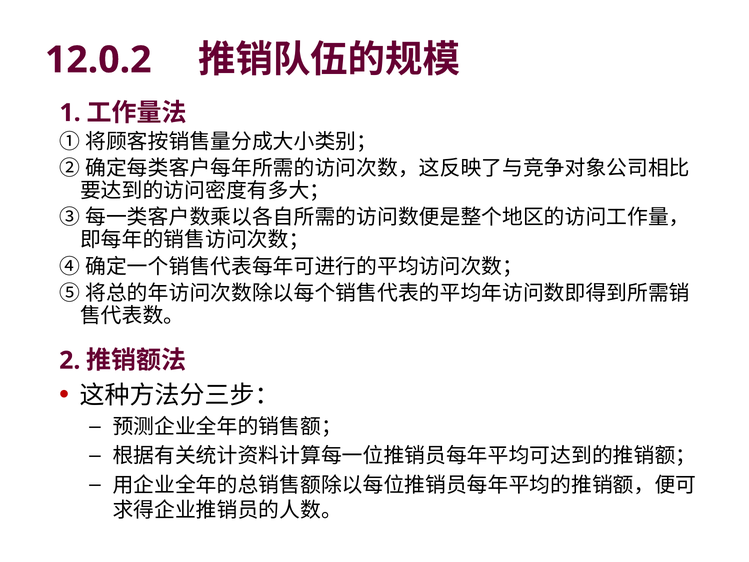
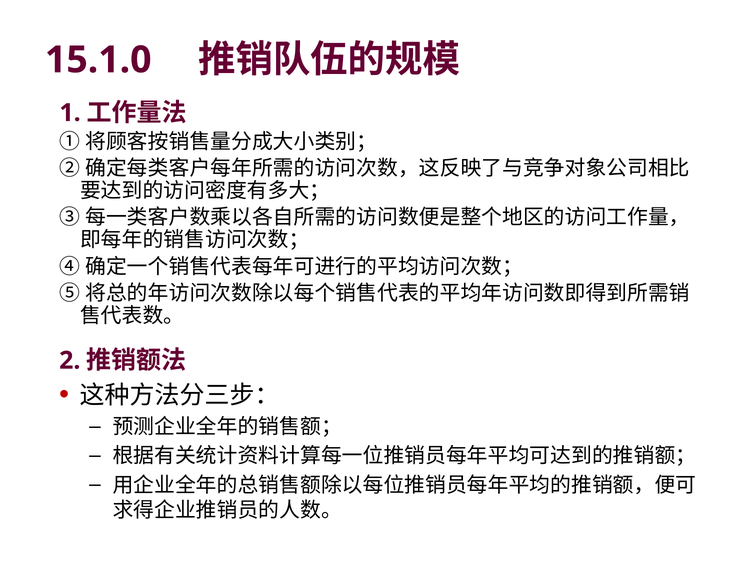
12.0.2: 12.0.2 -> 15.1.0 (98, 60)
